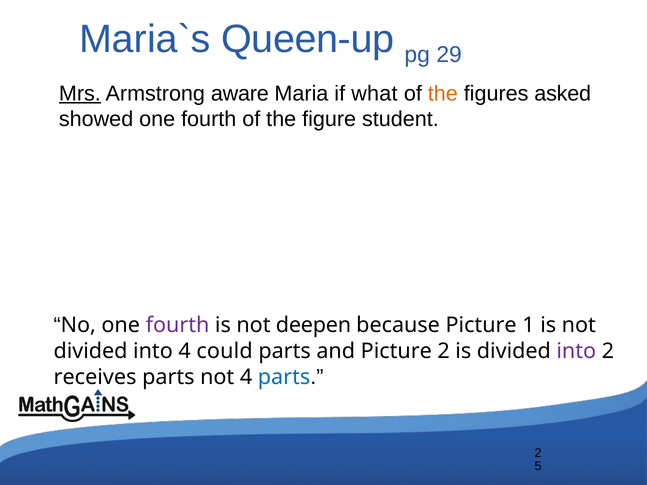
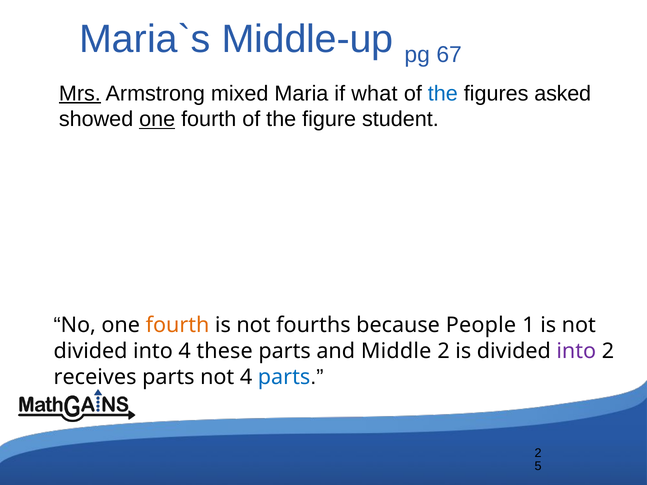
Queen-up: Queen-up -> Middle-up (308, 39)
29: 29 -> 67 (449, 55)
aware: aware -> mixed (240, 93)
the colour: orange -> blue (443, 93)
one underline: none -> present (157, 119)
fourth colour: purple -> orange (178, 325)
deepen: deepen -> fourths (313, 325)
because Picture: Picture -> People (481, 325)
could: could -> these (225, 351)
and Picture: Picture -> Middle (396, 351)
